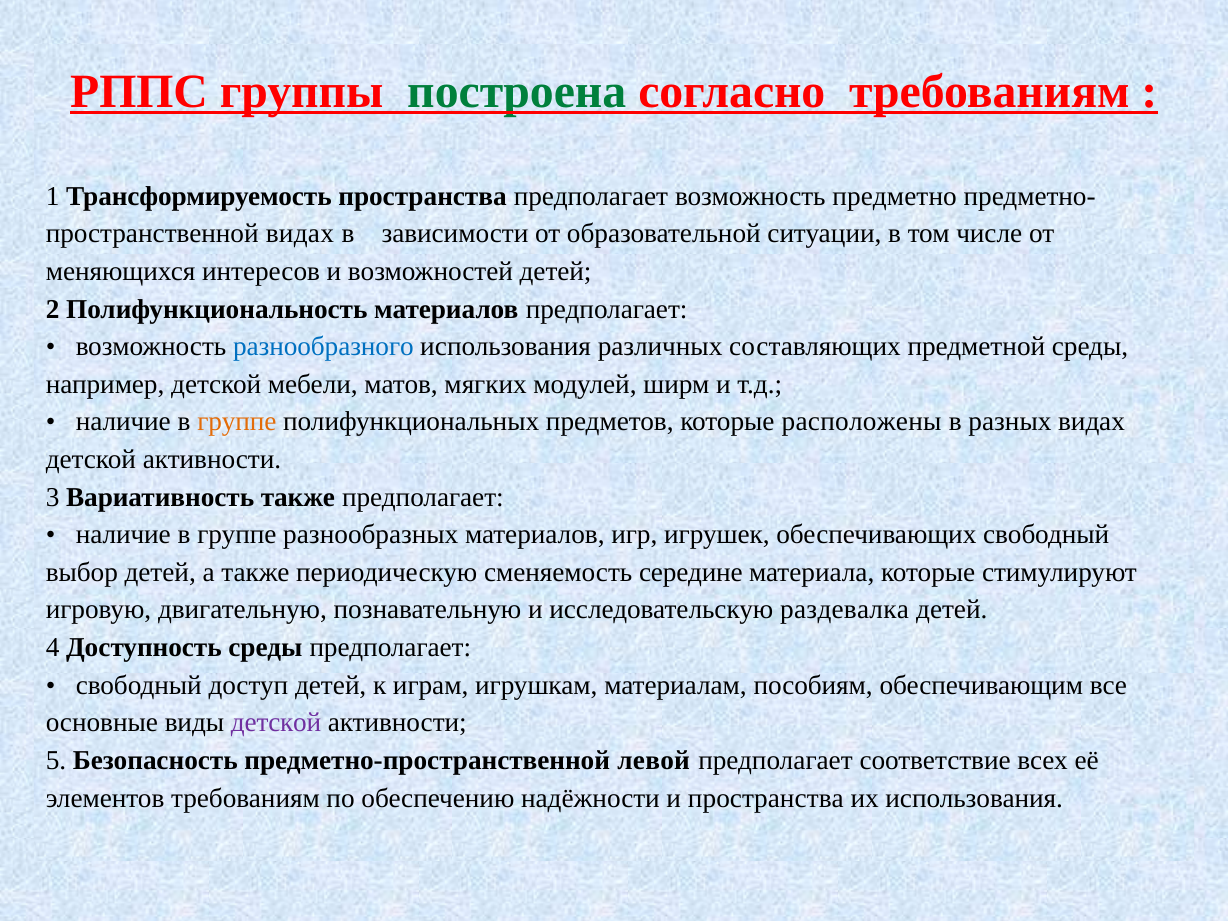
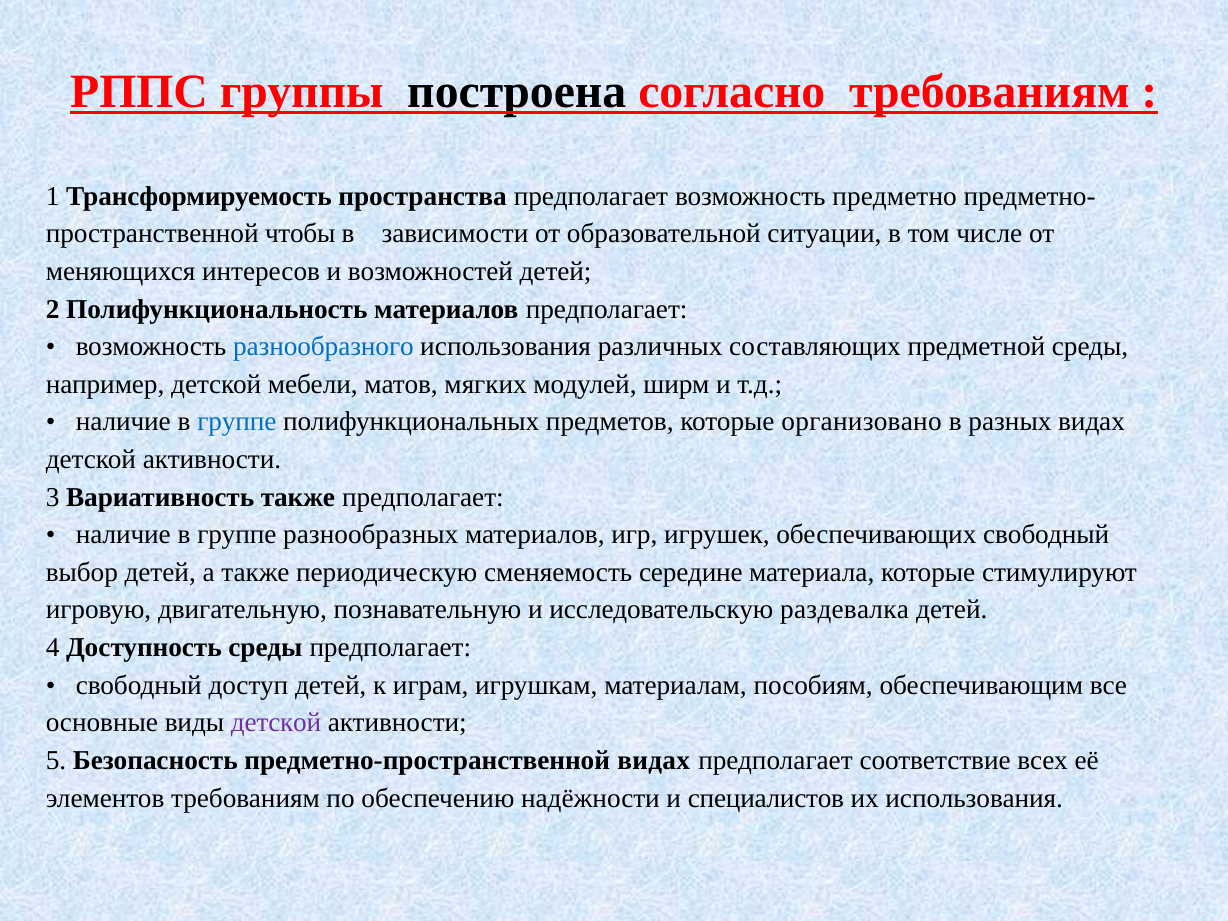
построена colour: green -> black (517, 91)
видах: видах -> чтобы (300, 234)
группе colour: orange -> blue (237, 422)
расположены: расположены -> организовано (862, 422)
предметно-пространственной левой: левой -> видах (654, 760)
и пространства: пространства -> специалистов (766, 798)
